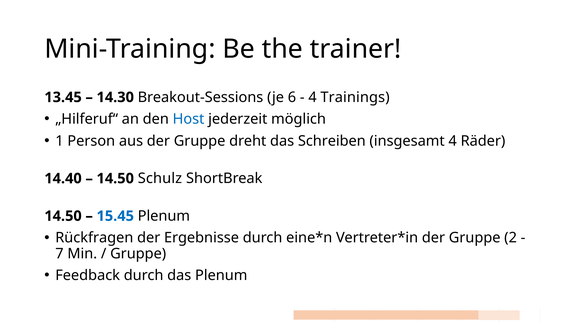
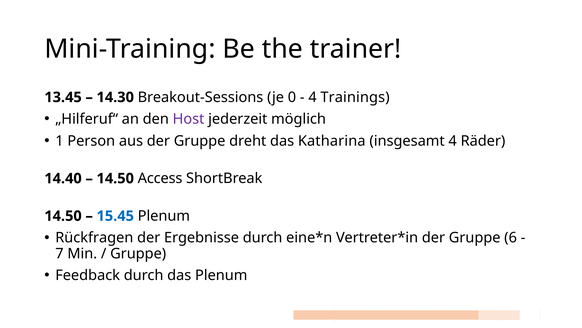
6: 6 -> 0 (292, 97)
Host colour: blue -> purple (188, 119)
Schreiben: Schreiben -> Katharina (332, 141)
Schulz: Schulz -> Access (160, 178)
2: 2 -> 6 (511, 237)
